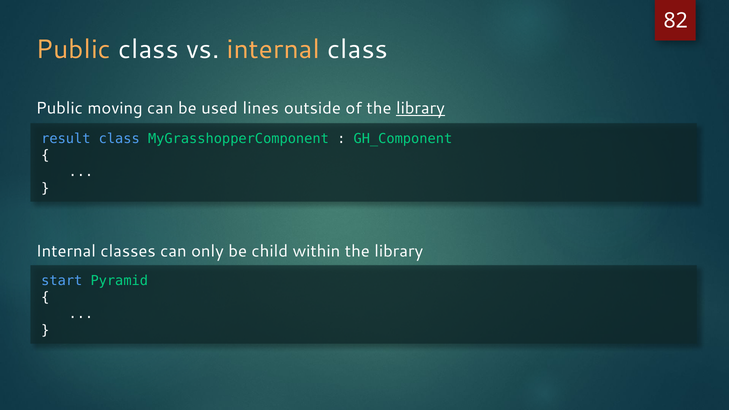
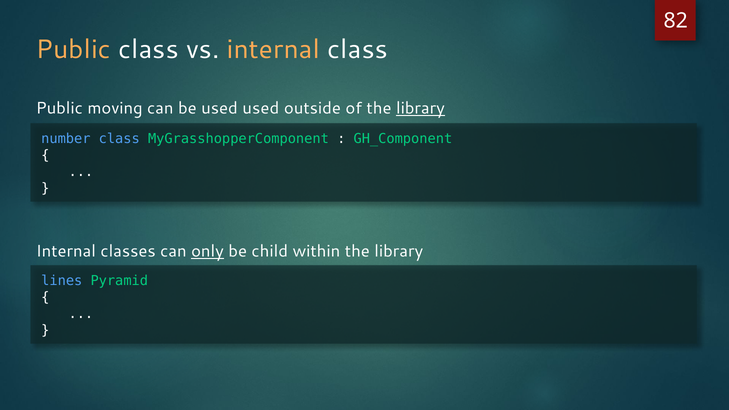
used lines: lines -> used (261, 108)
result: result -> number (66, 139)
only underline: none -> present (207, 251)
start: start -> lines (62, 281)
